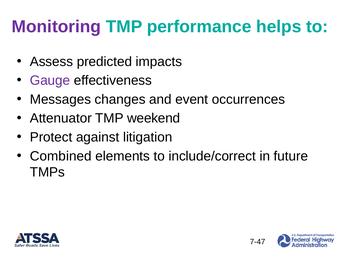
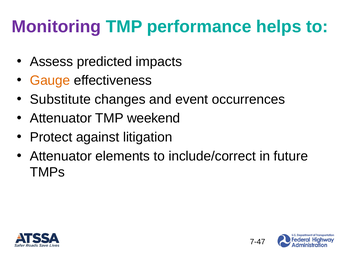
Gauge colour: purple -> orange (50, 80)
Messages: Messages -> Substitute (60, 99)
Combined: Combined -> Attenuator (61, 156)
